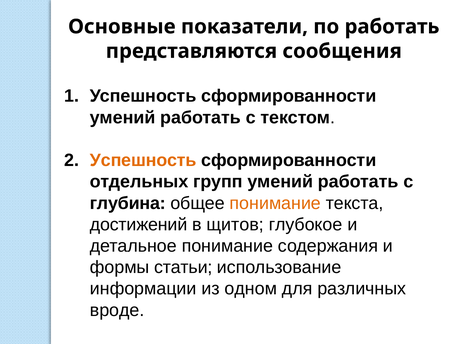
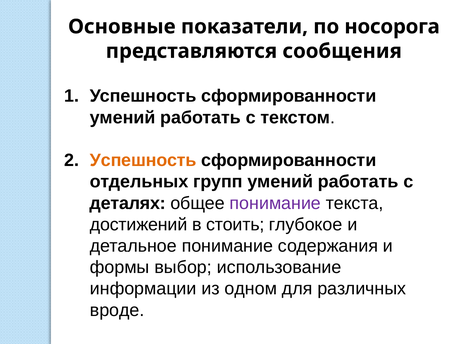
по работать: работать -> носорога (392, 27)
глубина: глубина -> деталях (128, 203)
понимание colour: orange -> purple (275, 203)
щитов: щитов -> стоить (235, 225)
статьи: статьи -> выбор (183, 268)
